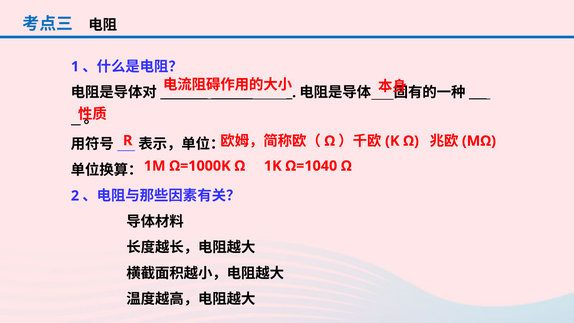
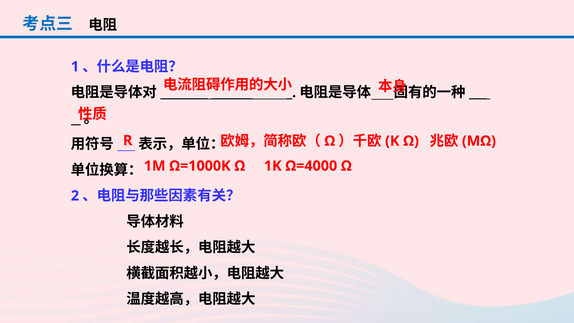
Ω=1040: Ω=1040 -> Ω=4000 (311, 166)
